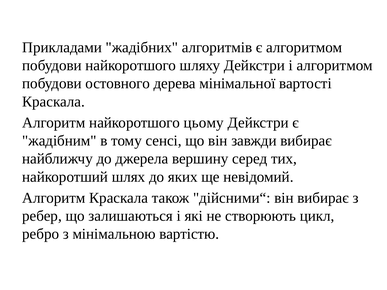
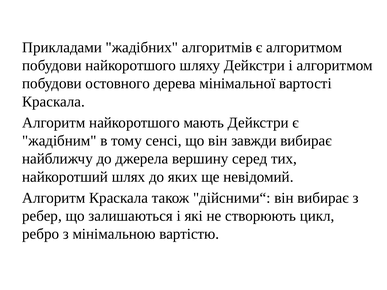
цьому: цьому -> мають (204, 123)
